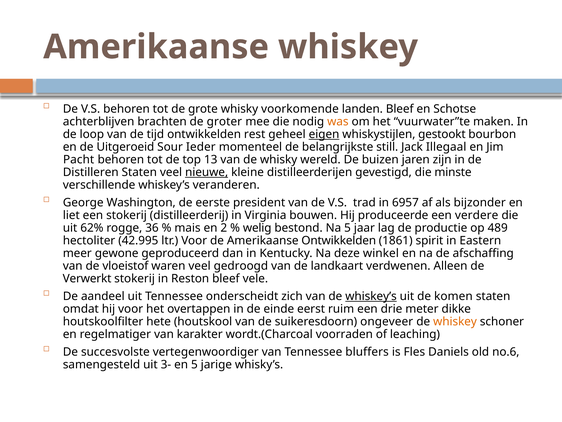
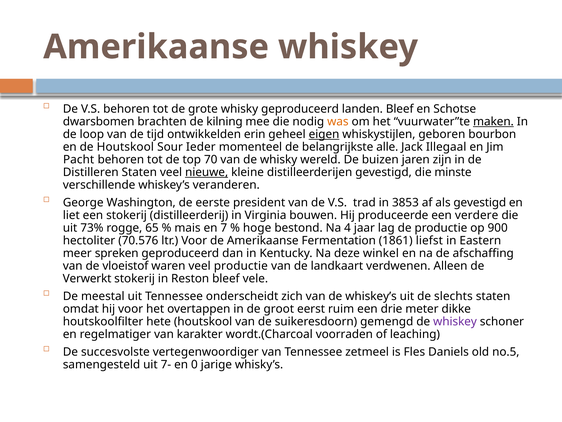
whisky voorkomende: voorkomende -> geproduceerd (300, 109)
achterblijven: achterblijven -> dwarsbomen (99, 122)
groter: groter -> kilning (225, 122)
maken underline: none -> present (493, 122)
rest: rest -> erin (255, 134)
gestookt: gestookt -> geboren (442, 134)
de Uitgeroeid: Uitgeroeid -> Houtskool (125, 147)
still: still -> alle (387, 147)
13: 13 -> 70 (211, 160)
6957: 6957 -> 3853 (405, 202)
als bijzonder: bijzonder -> gevestigd (480, 202)
62%: 62% -> 73% (92, 228)
36: 36 -> 65 (152, 228)
2: 2 -> 7 (224, 228)
welig: welig -> hoge (257, 228)
Na 5: 5 -> 4 (347, 228)
489: 489 -> 900 (498, 228)
42.995: 42.995 -> 70.576 (138, 240)
Amerikaanse Ontwikkelden: Ontwikkelden -> Fermentation (339, 240)
spirit: spirit -> liefst (429, 240)
gewone: gewone -> spreken (117, 253)
veel gedroogd: gedroogd -> productie (241, 266)
aandeel: aandeel -> meestal (103, 296)
whiskey’s underline: present -> none (371, 296)
komen: komen -> slechts (453, 296)
einde: einde -> groot (279, 309)
ongeveer: ongeveer -> gemengd (387, 321)
whiskey colour: orange -> purple (455, 321)
bluffers: bluffers -> zetmeel (367, 352)
no.6: no.6 -> no.5 (506, 352)
3-: 3- -> 7- (166, 364)
en 5: 5 -> 0 (194, 364)
